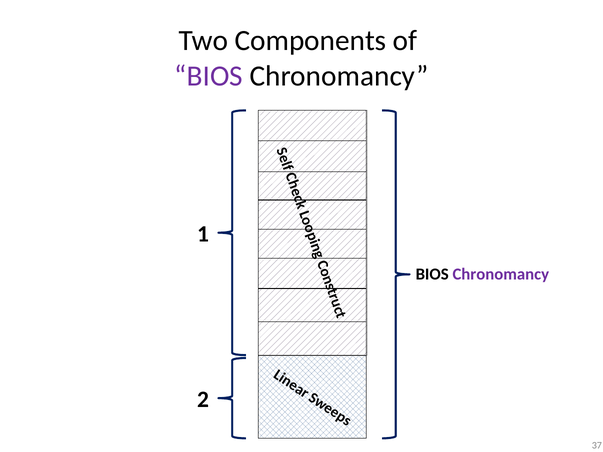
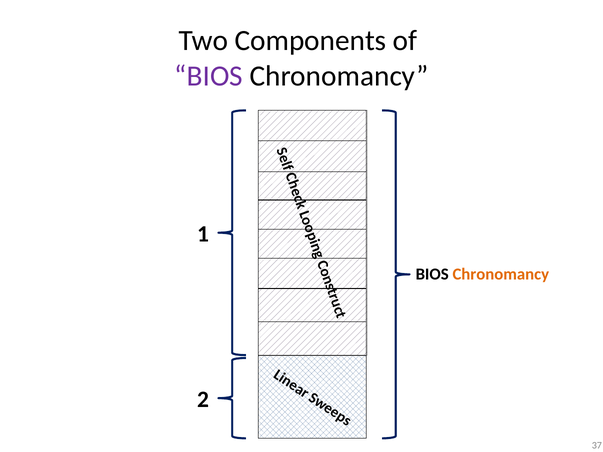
Chronomancy colour: purple -> orange (501, 275)
